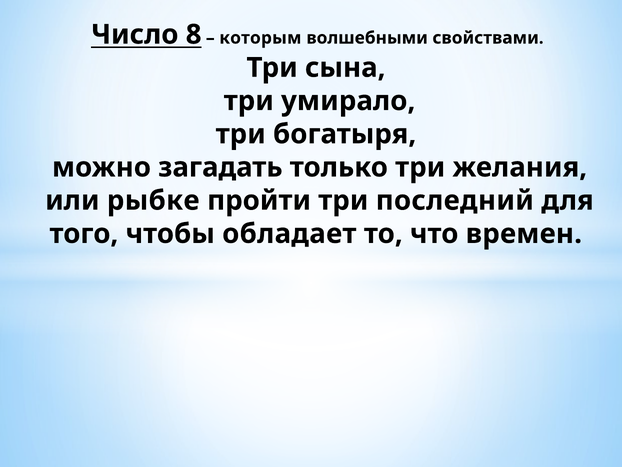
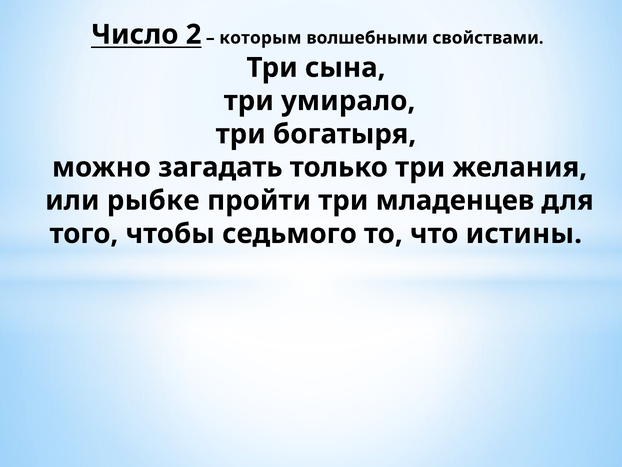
8: 8 -> 2 (194, 34)
последний: последний -> младенцев (455, 200)
обладает: обладает -> седьмого (289, 234)
времен: времен -> истины (524, 234)
